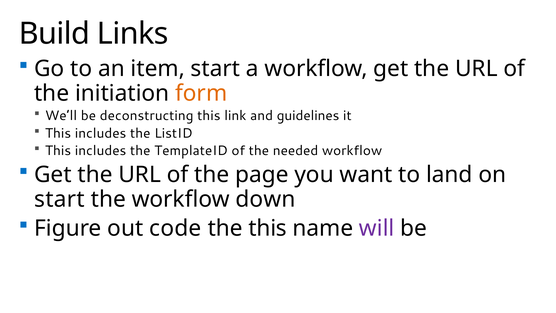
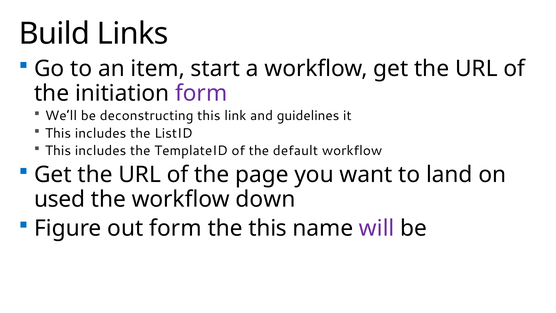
form colour: orange -> purple (201, 93)
needed: needed -> default (295, 151)
start: start -> used (60, 199)
out code: code -> form (175, 228)
